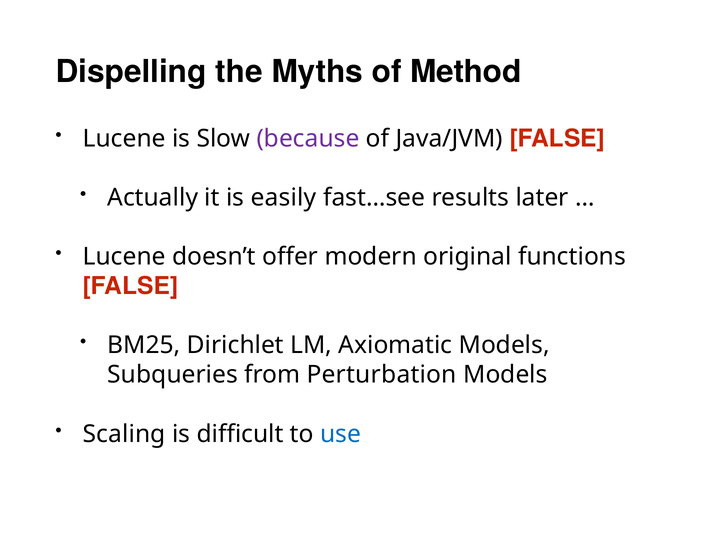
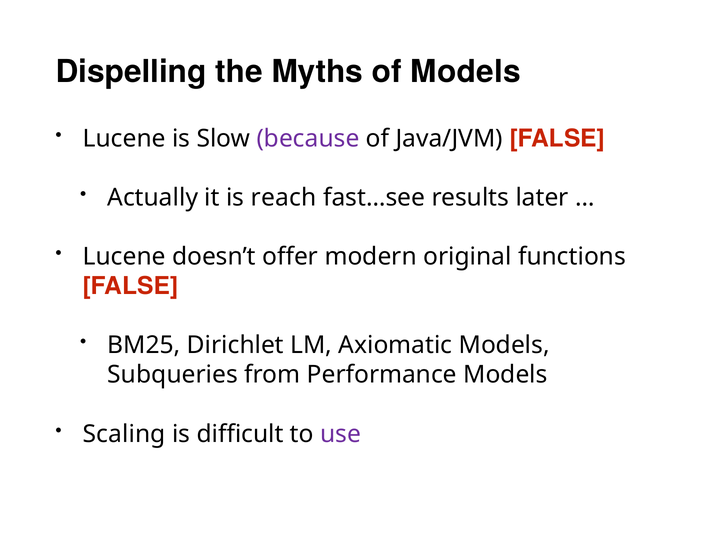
of Method: Method -> Models (466, 72)
easily: easily -> reach (284, 198)
Perturbation: Perturbation -> Performance (382, 375)
use colour: blue -> purple (341, 434)
